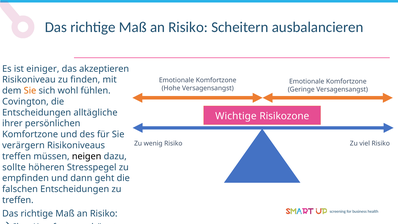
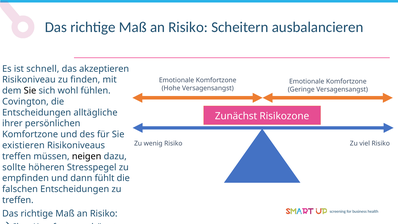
einiger: einiger -> schnell (43, 69)
Sie colour: orange -> black (30, 91)
Wichtige: Wichtige -> Zunächst (236, 116)
verärgern: verärgern -> existieren (23, 145)
geht: geht -> fühlt (105, 178)
